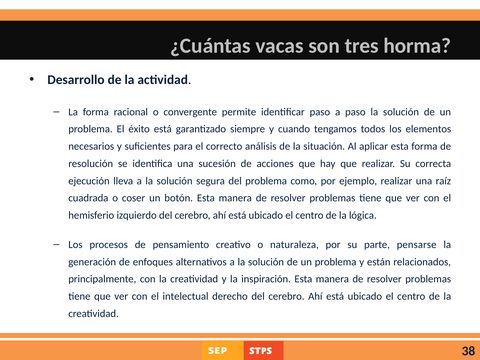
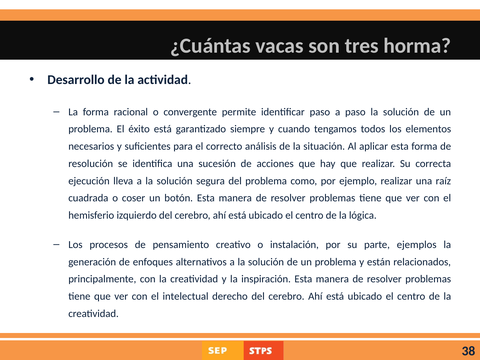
naturaleza: naturaleza -> instalación (294, 245)
pensarse: pensarse -> ejemplos (417, 245)
